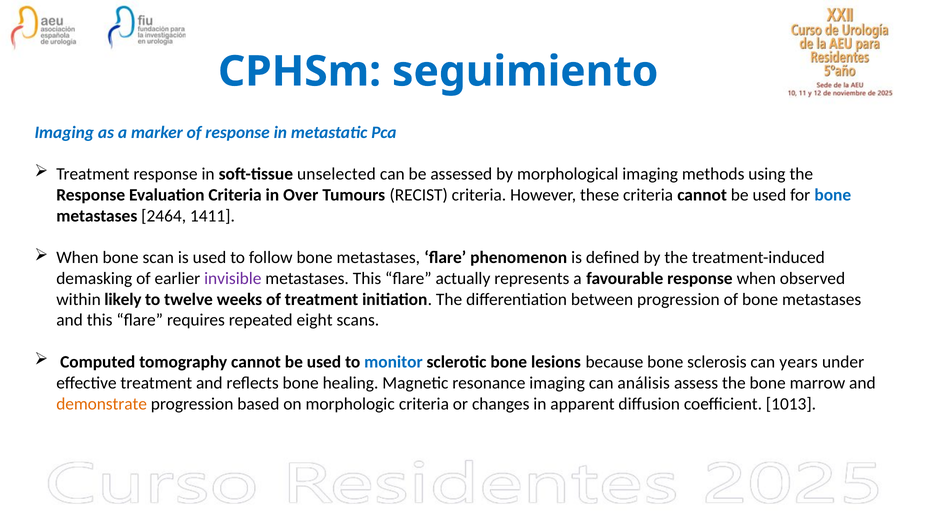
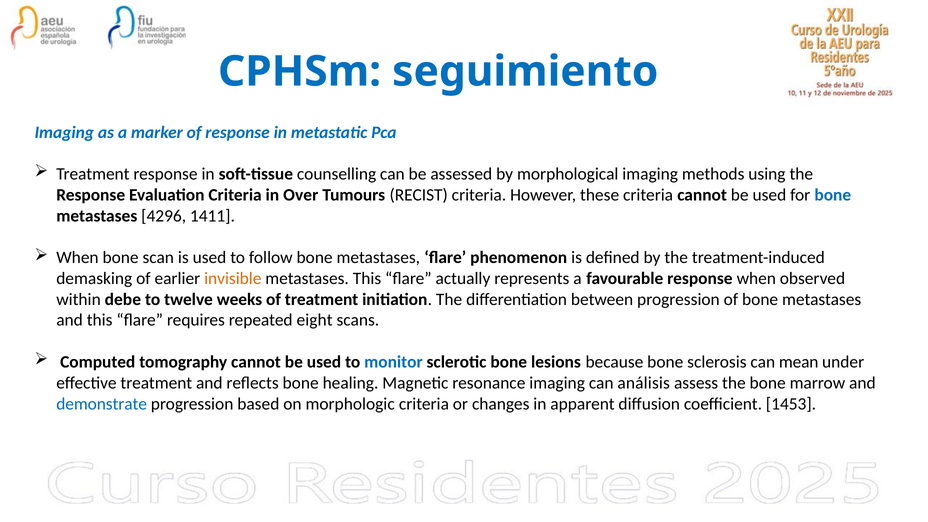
unselected: unselected -> counselling (337, 174)
2464: 2464 -> 4296 (164, 216)
invisible colour: purple -> orange (233, 278)
likely: likely -> debe (123, 299)
years: years -> mean (799, 362)
demonstrate colour: orange -> blue (102, 404)
1013: 1013 -> 1453 (791, 404)
